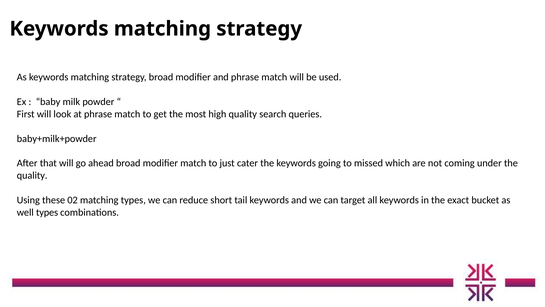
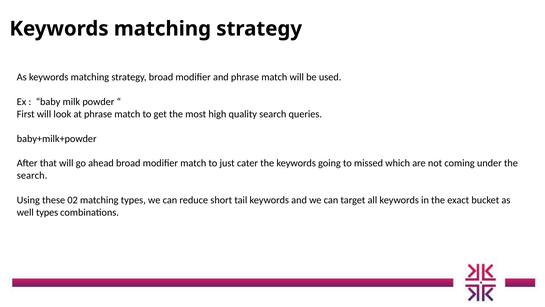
quality: quality -> search (32, 175)
